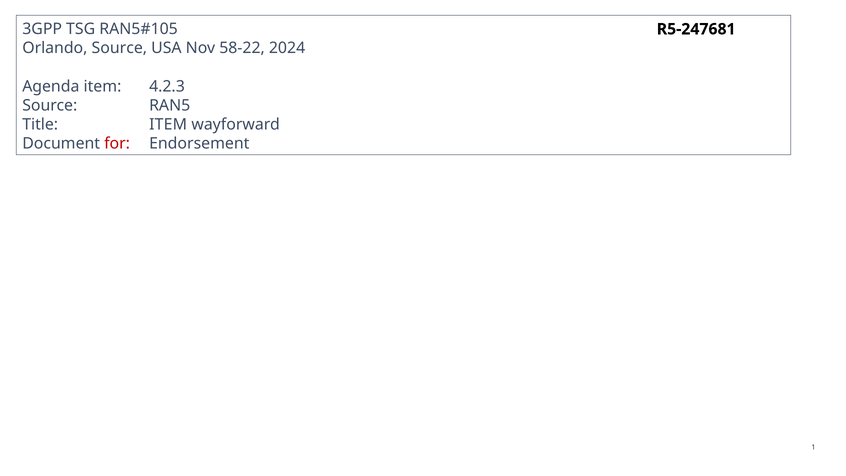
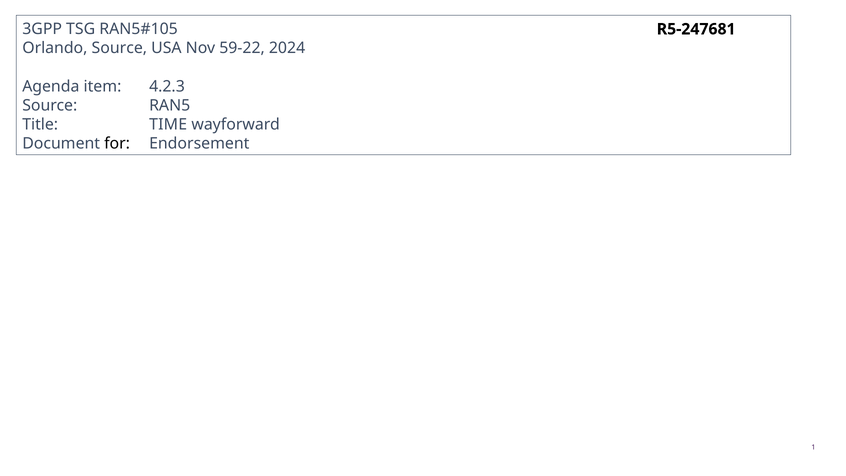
58-22: 58-22 -> 59-22 (242, 48)
Title ITEM: ITEM -> TIME (168, 124)
for colour: red -> black (117, 143)
